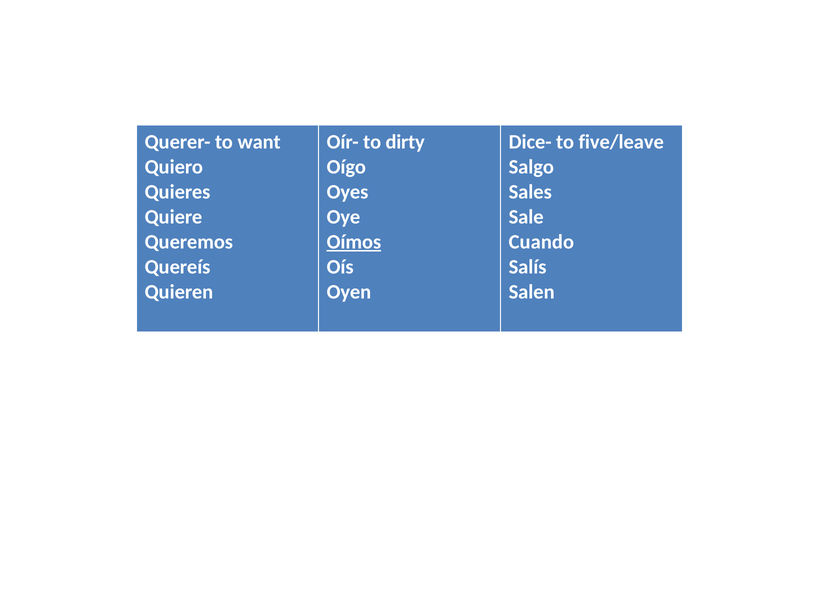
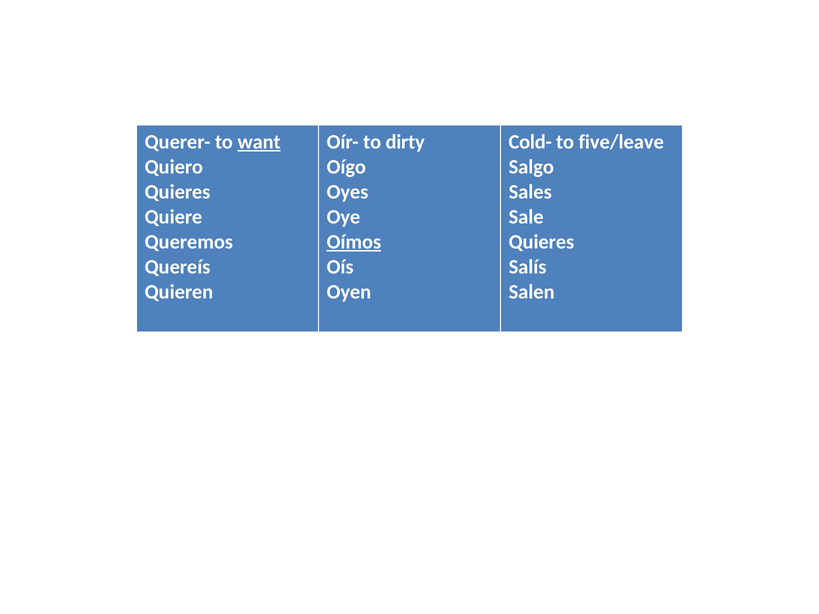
want underline: none -> present (259, 142)
Dice-: Dice- -> Cold- (530, 142)
Cuando: Cuando -> Quieres (541, 242)
